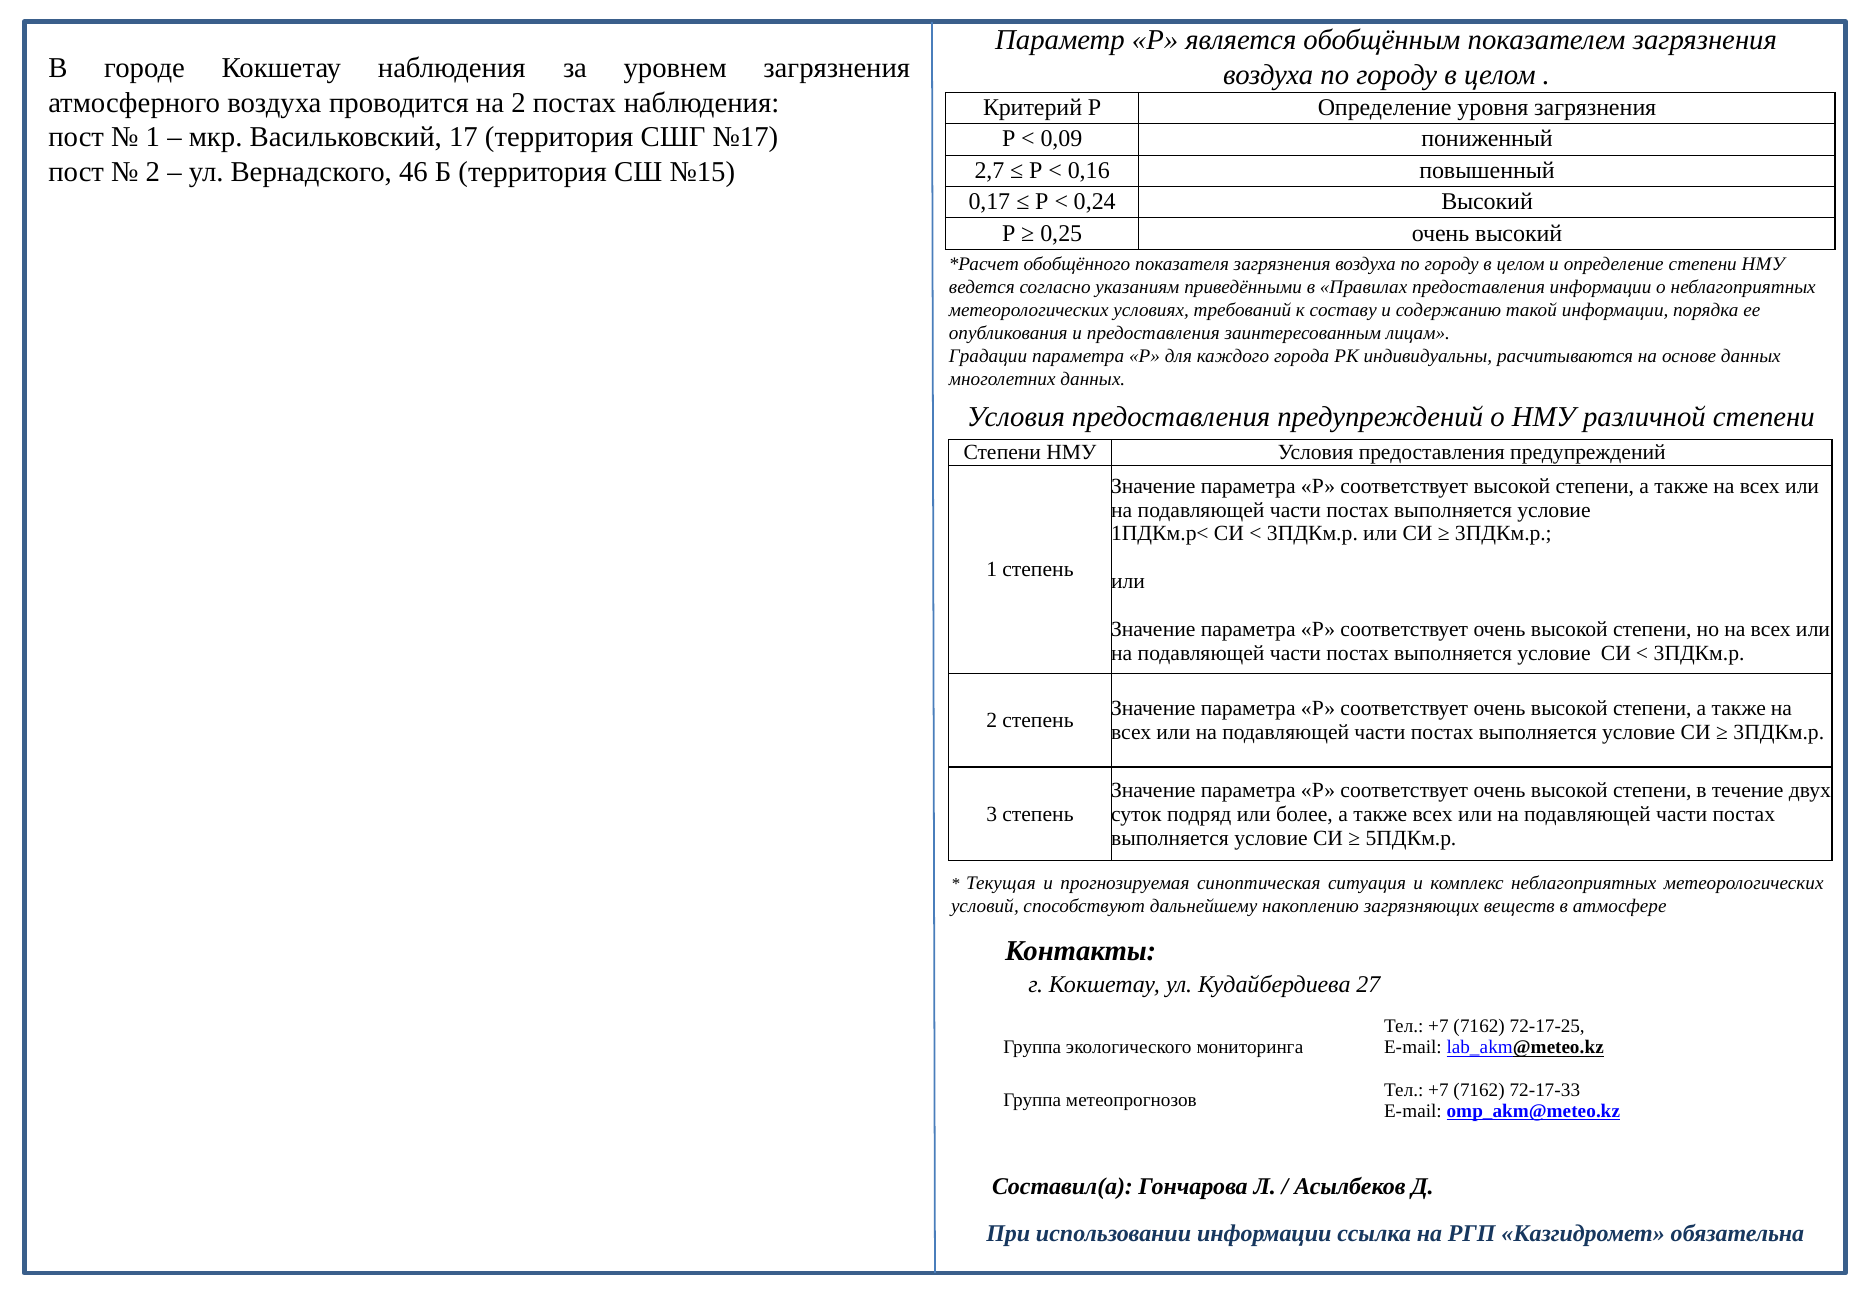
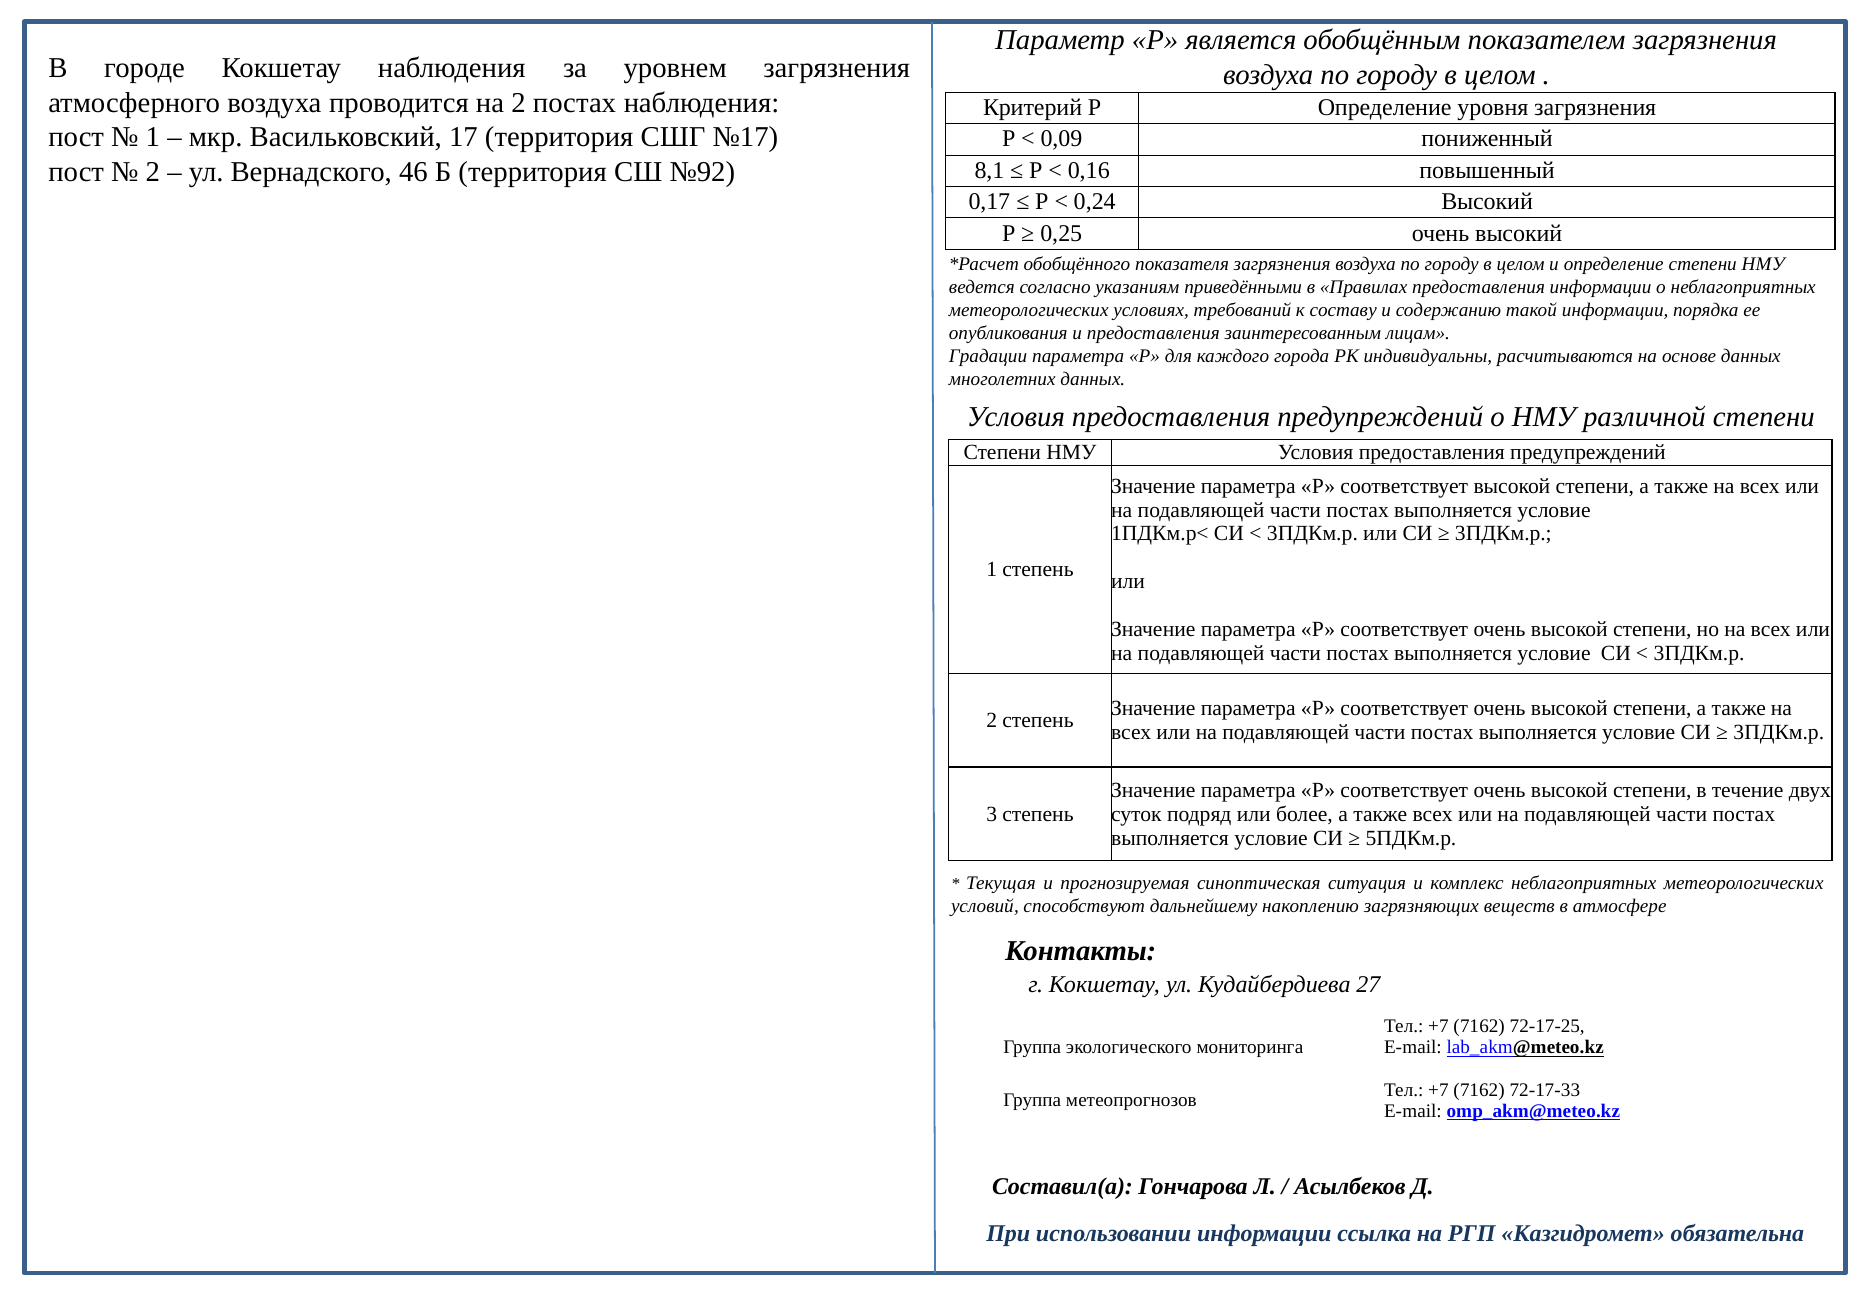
№15: №15 -> №92 (702, 172)
2,7: 2,7 -> 8,1 (989, 170)
